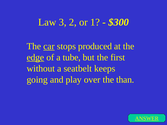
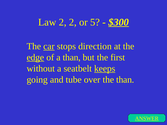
Law 3: 3 -> 2 (63, 22)
1: 1 -> 5 (95, 22)
$300 underline: none -> present (119, 22)
produced: produced -> direction (95, 46)
a tube: tube -> than (72, 58)
keeps underline: none -> present (105, 69)
play: play -> tube (74, 80)
